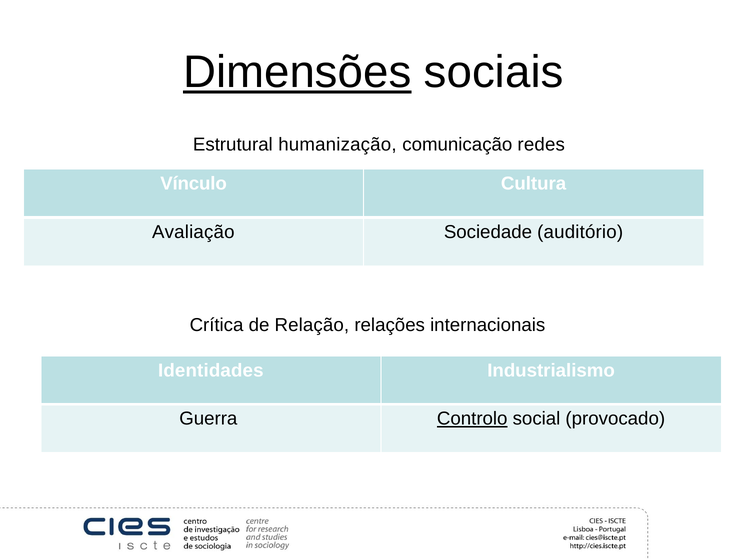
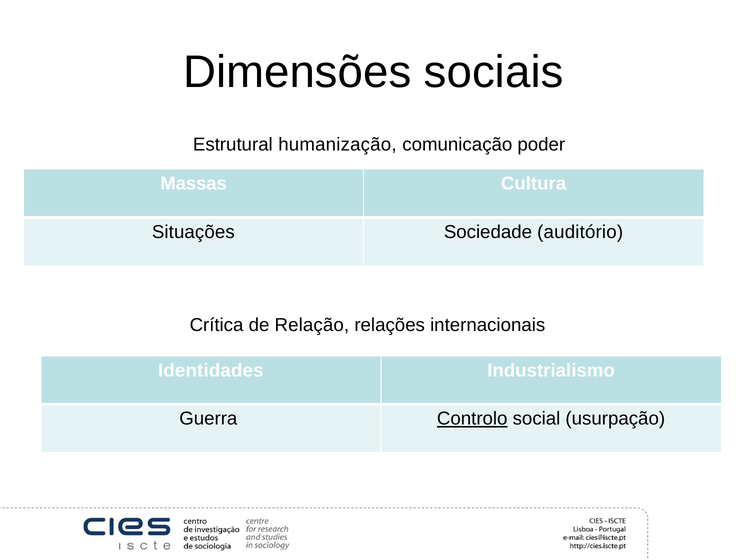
Dimensões underline: present -> none (297, 72)
redes: redes -> poder (541, 145)
Vínculo: Vínculo -> Massas (194, 184)
Avaliação: Avaliação -> Situações (193, 232)
provocado: provocado -> usurpação (615, 419)
